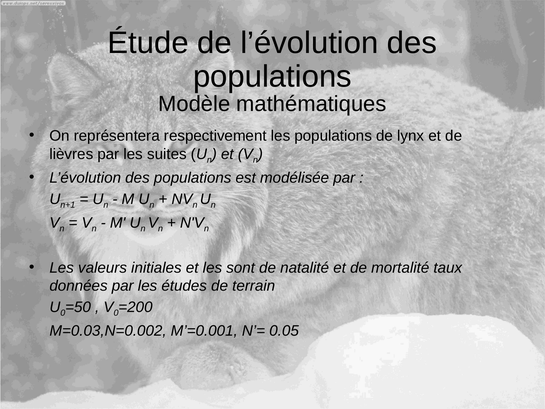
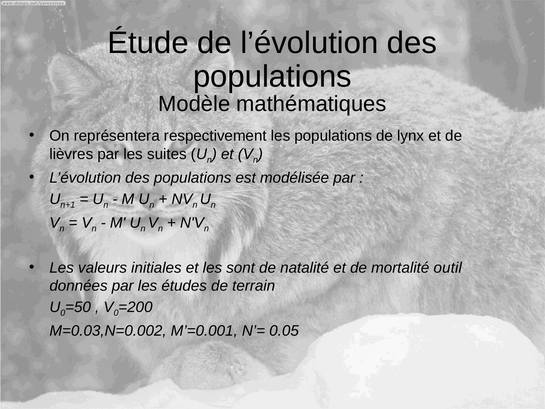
taux: taux -> outil (448, 268)
